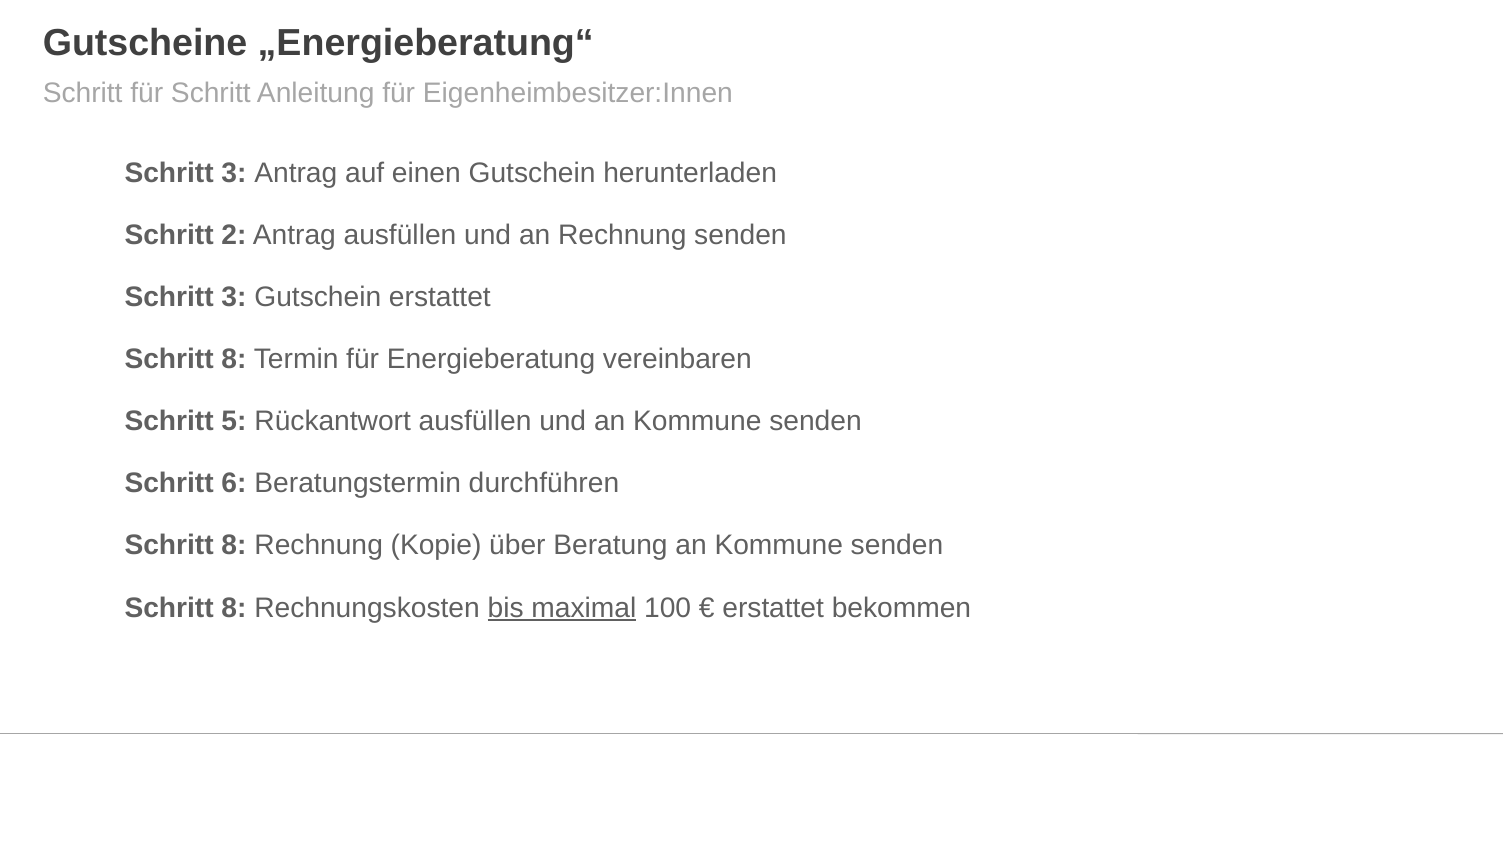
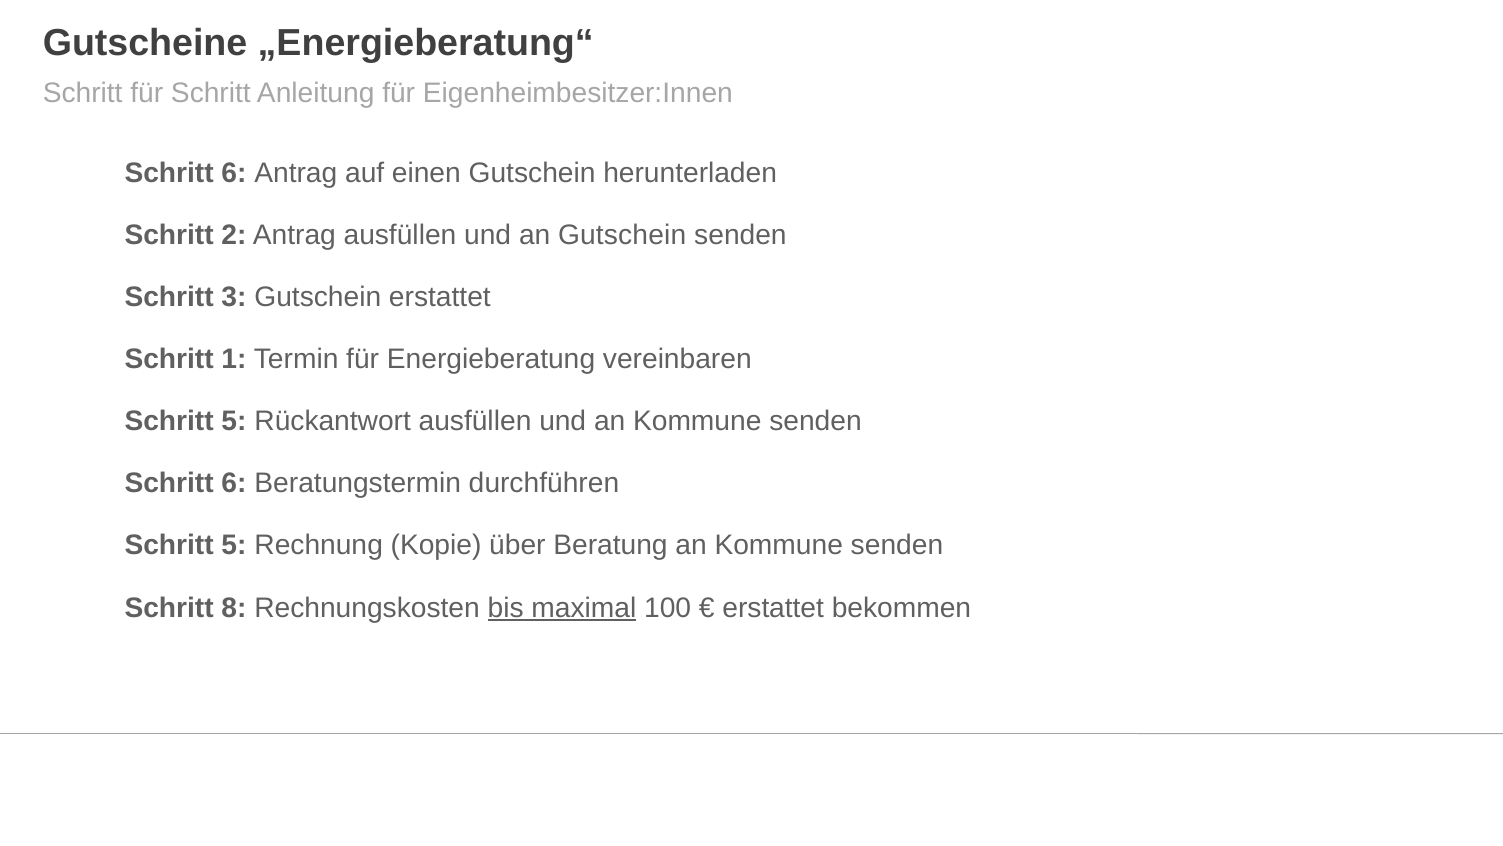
3: 3 -> 6 (234, 173)
an Rechnung: Rechnung -> Gutschein (622, 235)
8: 8 -> 1 (234, 359)
8: 8 -> 5 (234, 545)
